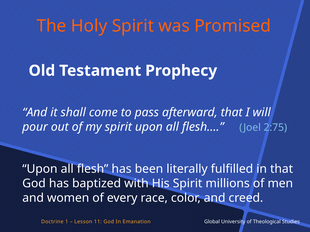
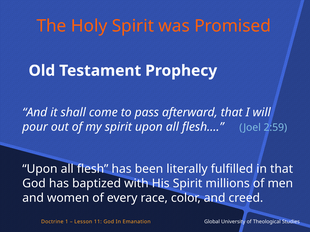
2:75: 2:75 -> 2:59 (275, 128)
